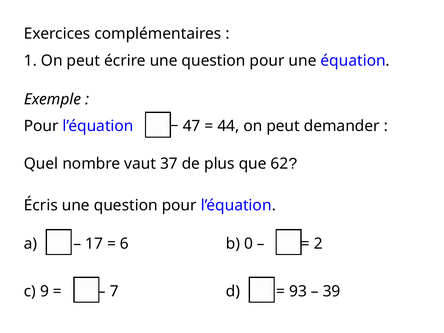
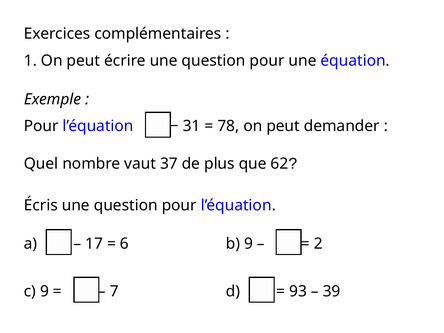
47: 47 -> 31 (192, 126)
44: 44 -> 78 (228, 126)
b 0: 0 -> 9 (249, 244)
